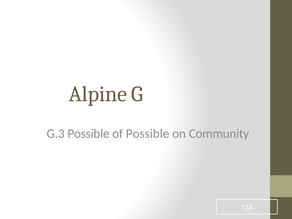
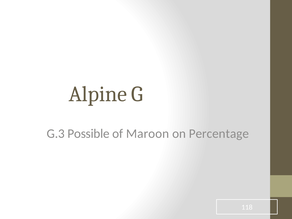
of Possible: Possible -> Maroon (148, 134)
Community: Community -> Percentage (219, 134)
